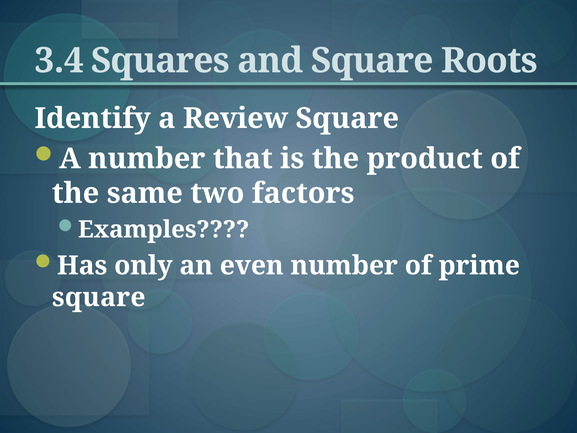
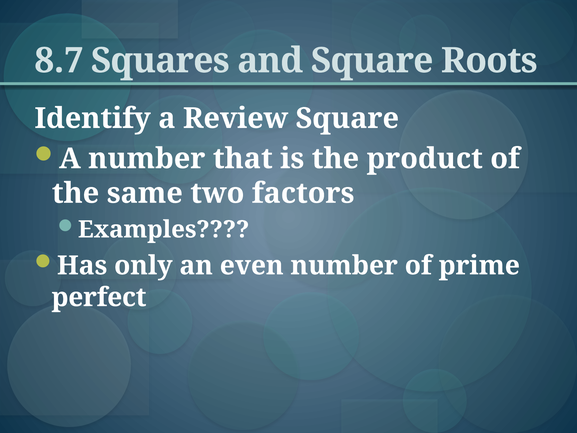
3.4: 3.4 -> 8.7 (59, 61)
square: square -> perfect (99, 297)
